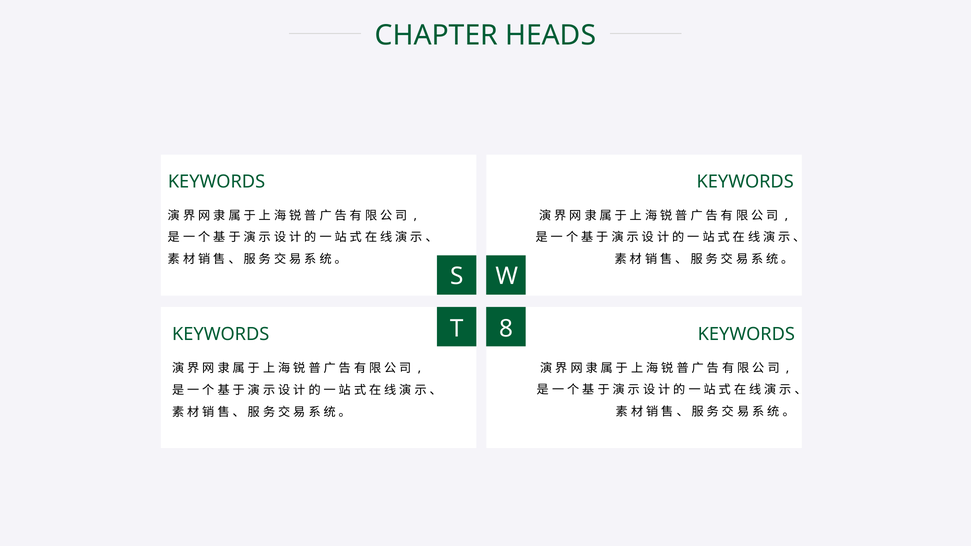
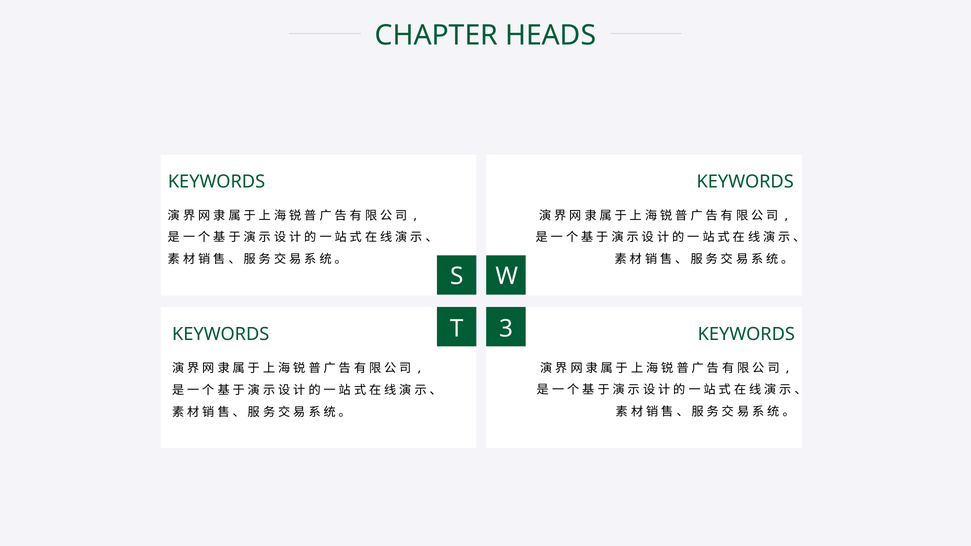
8: 8 -> 3 (506, 329)
